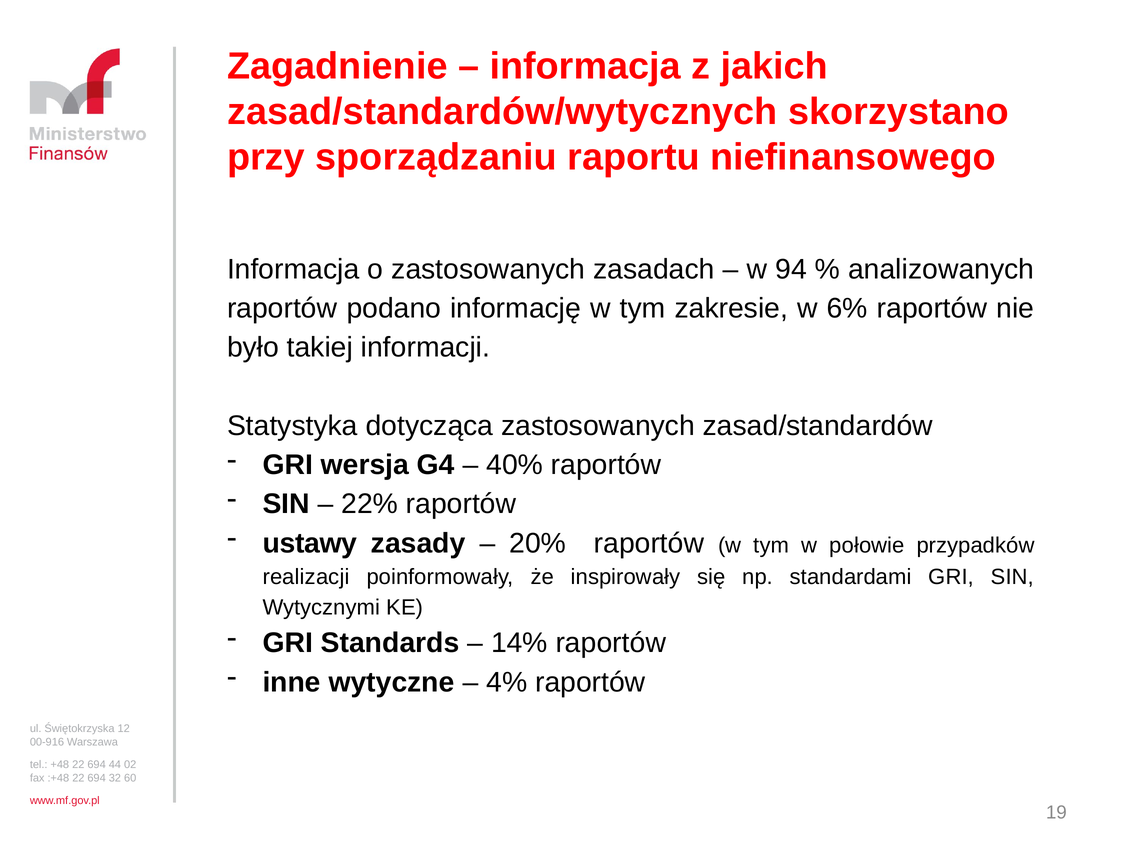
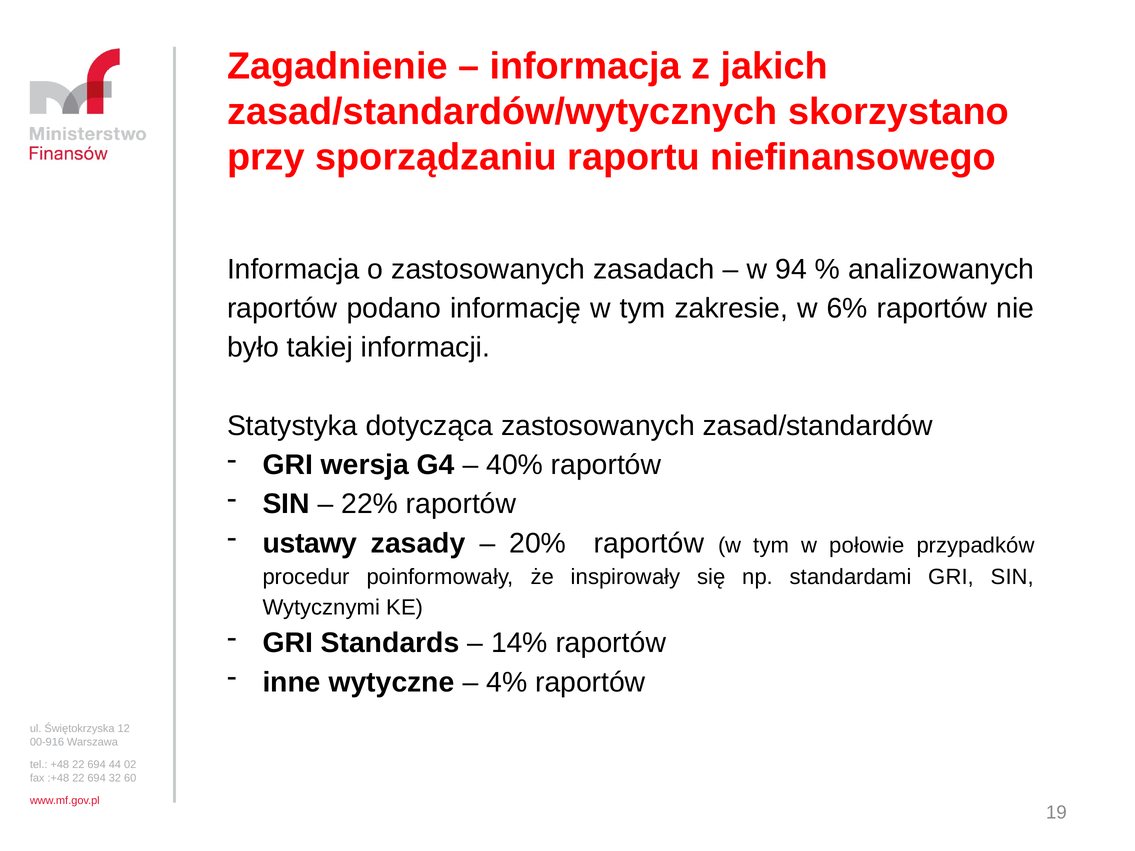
realizacji: realizacji -> procedur (306, 577)
